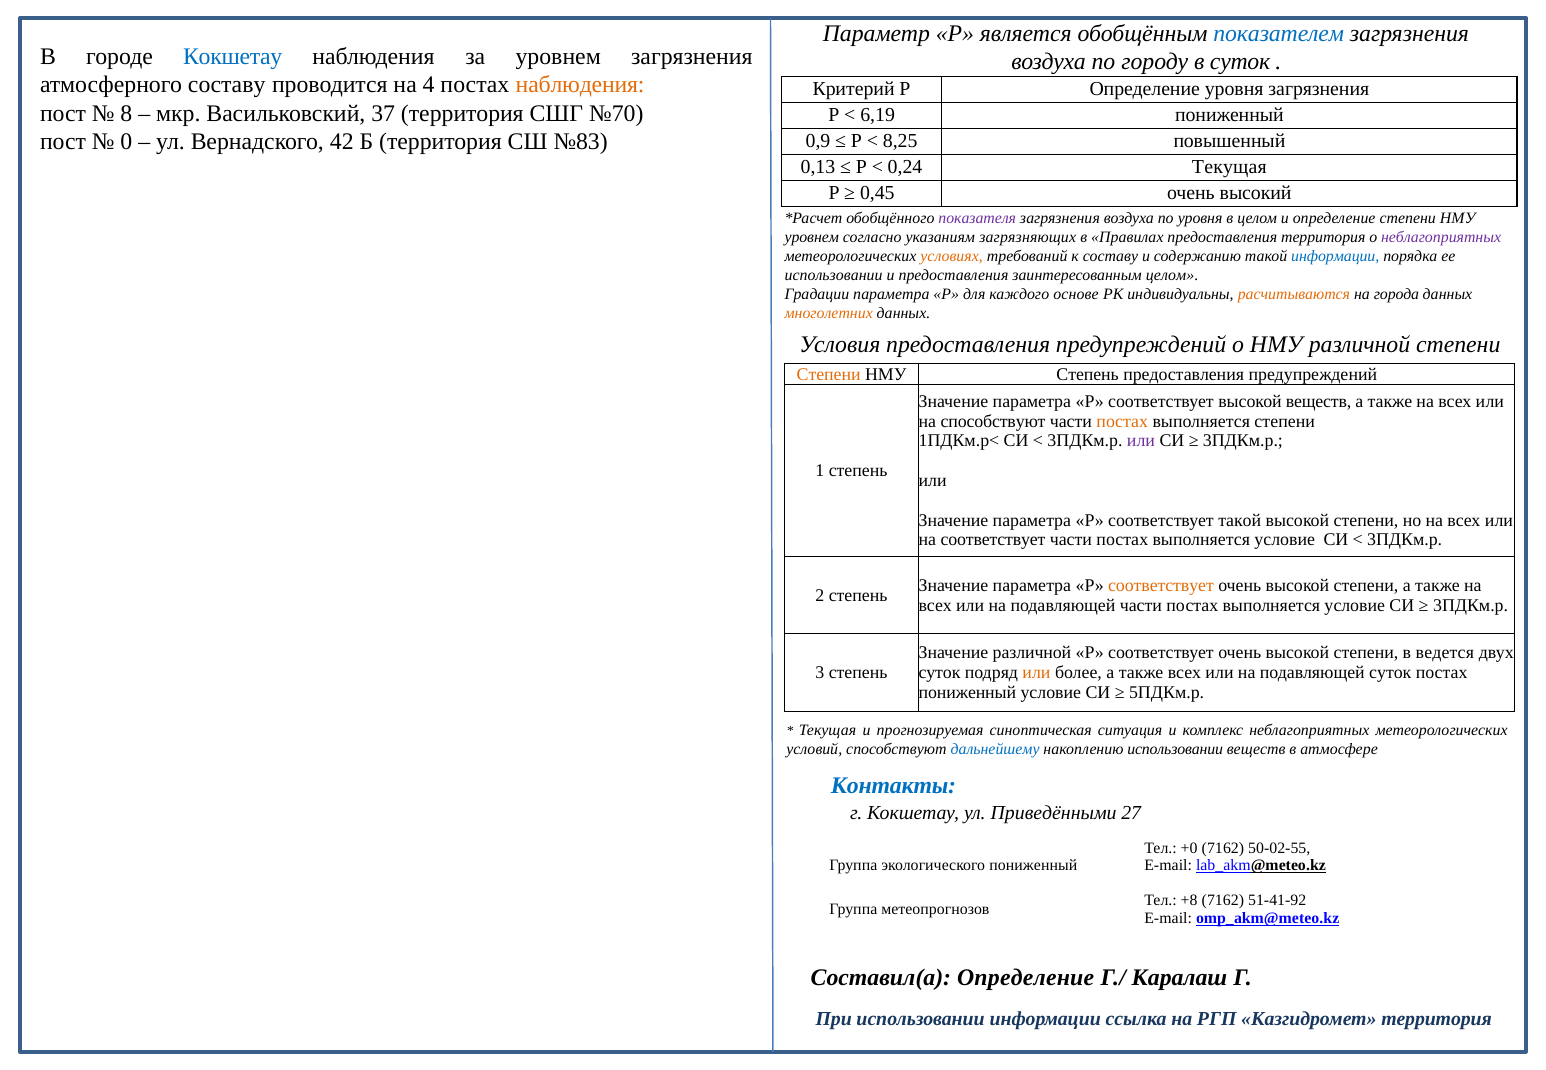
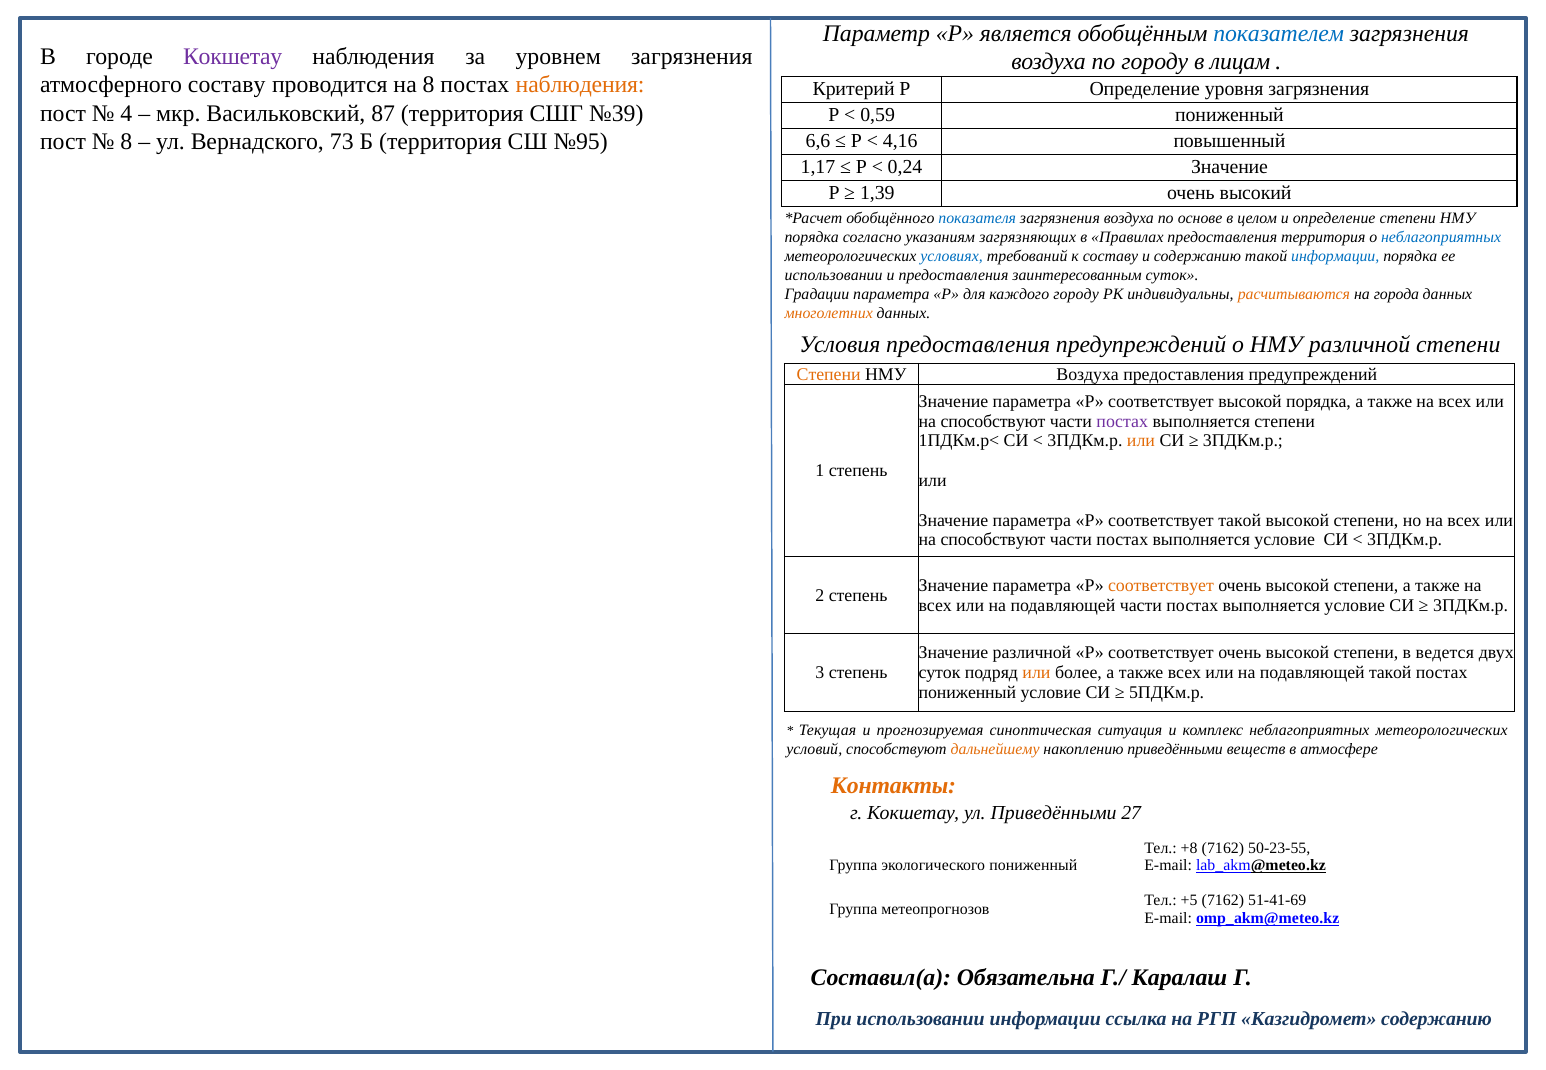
Кокшетау colour: blue -> purple (233, 56)
в суток: суток -> лицам (1240, 62)
на 4: 4 -> 8 (429, 85)
8: 8 -> 4 (126, 113)
37: 37 -> 87 (383, 113)
№70: №70 -> №39 (616, 113)
6,19: 6,19 -> 0,59 (878, 115)
0: 0 -> 8 (126, 142)
42: 42 -> 73 (342, 142)
№83: №83 -> №95 (581, 142)
0,9: 0,9 -> 6,6 (818, 141)
8,25: 8,25 -> 4,16 (900, 141)
0,13: 0,13 -> 1,17 (818, 167)
0,24 Текущая: Текущая -> Значение (1230, 167)
0,45: 0,45 -> 1,39 (877, 193)
показателя colour: purple -> blue (977, 218)
по уровня: уровня -> основе (1200, 218)
уровнем: уровнем -> порядка (812, 237)
неблагоприятных colour: purple -> blue (1441, 237)
условиях colour: orange -> blue (952, 256)
заинтересованным целом: целом -> суток (1172, 275)
каждого основе: основе -> городу (1076, 294)
НМУ Степень: Степень -> Воздуха (1088, 374)
высокой веществ: веществ -> порядка (1319, 402)
постах colour: orange -> purple (1122, 421)
или colour: purple -> orange (1141, 441)
соответствует: соответствует -> способствуют (993, 540)
подавляющей суток: суток -> такой (1390, 673)
дальнейшему colour: blue -> orange (995, 749)
накоплению использовании: использовании -> приведёнными (1175, 749)
Контакты colour: blue -> orange (894, 786)
+0: +0 -> +8 (1189, 848)
50-02-55: 50-02-55 -> 50-23-55 (1279, 848)
+8: +8 -> +5 (1189, 901)
51-41-92: 51-41-92 -> 51-41-69 (1277, 901)
Составил(а Определение: Определение -> Обязательна (1026, 978)
Казгидромет территория: территория -> содержанию (1437, 1019)
